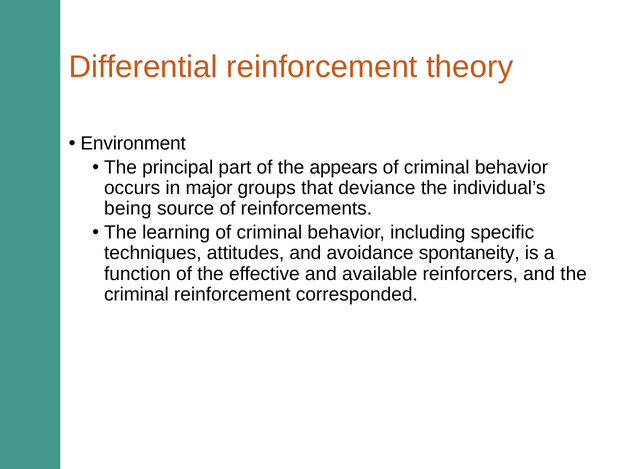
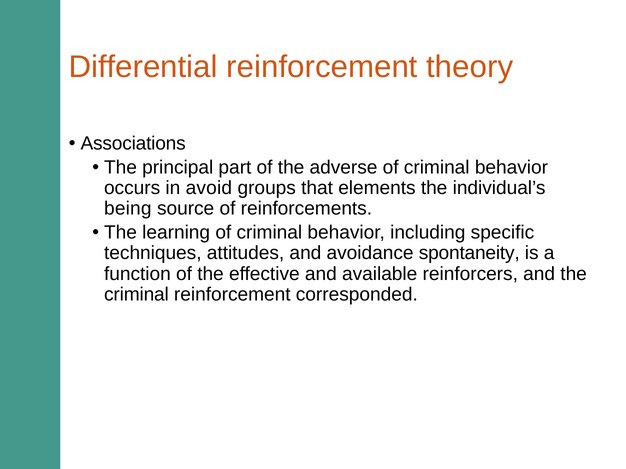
Environment: Environment -> Associations (133, 144)
appears: appears -> adverse (344, 168)
major: major -> avoid (209, 188)
deviance: deviance -> elements (377, 188)
